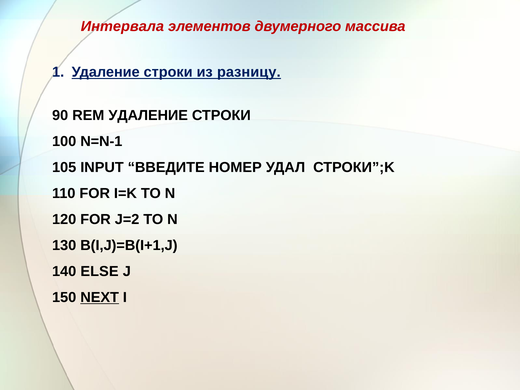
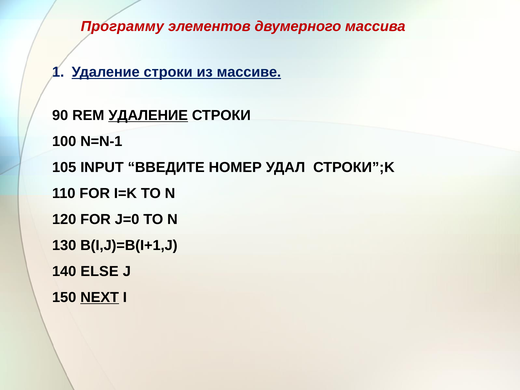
Интервала: Интервала -> Программу (122, 26)
разницу: разницу -> массиве (249, 72)
УДАЛЕНИЕ underline: none -> present (148, 115)
J=2: J=2 -> J=0 (127, 219)
